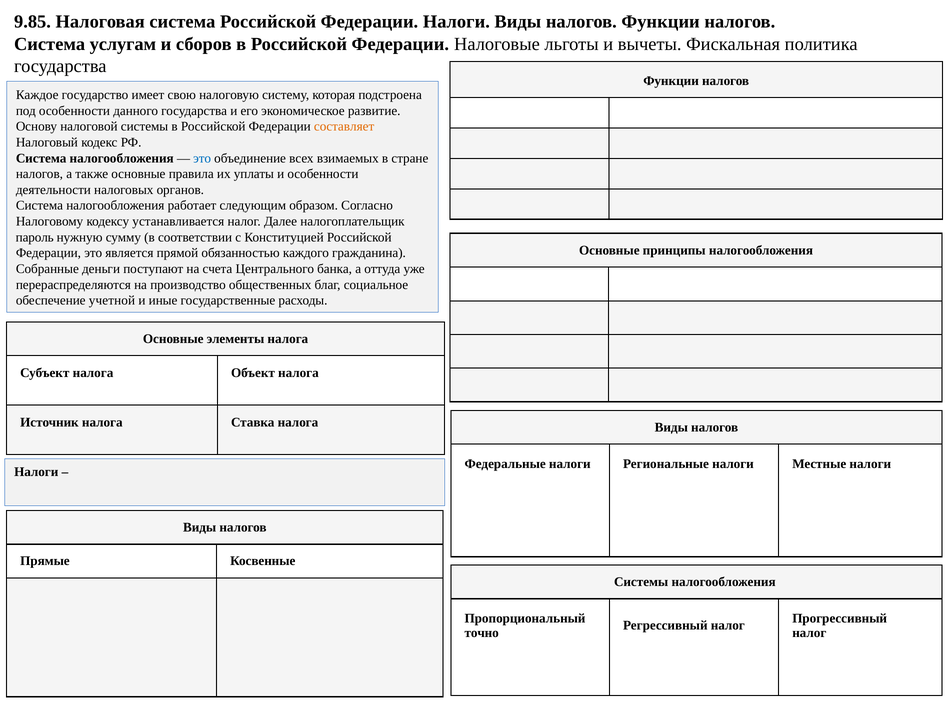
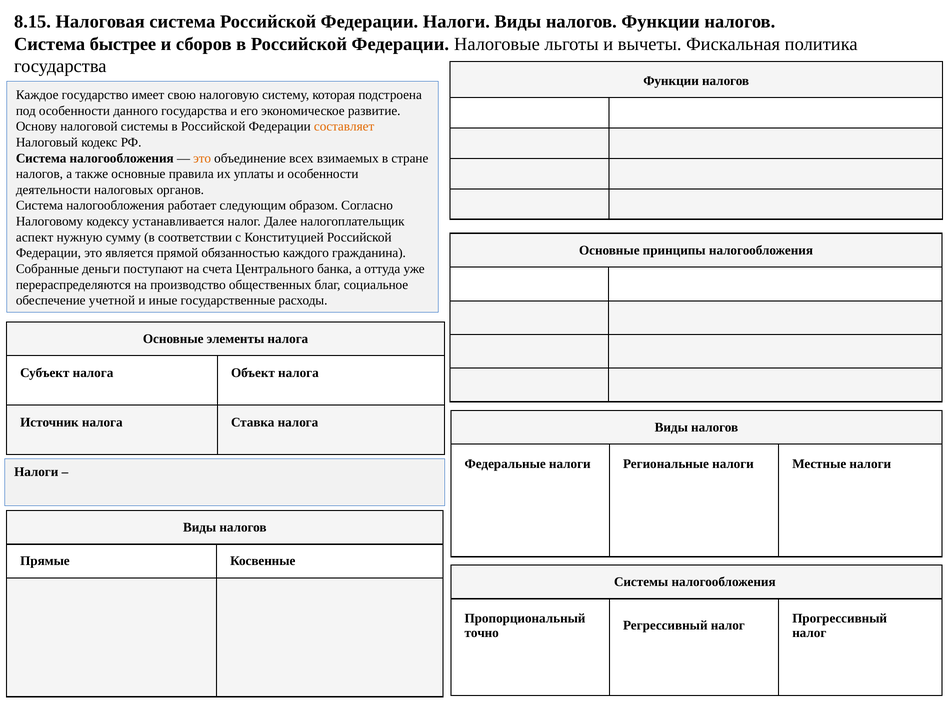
9.85: 9.85 -> 8.15 (32, 22)
услугам: услугам -> быстрее (123, 44)
это colour: blue -> orange (202, 158)
пароль: пароль -> аспект (35, 237)
